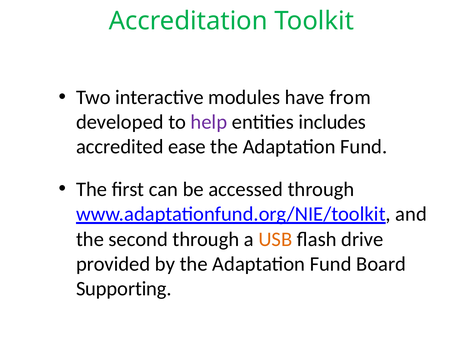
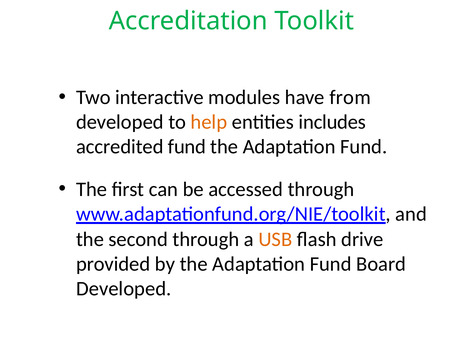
help colour: purple -> orange (209, 122)
accredited ease: ease -> fund (187, 147)
Supporting: Supporting -> Developed (124, 288)
